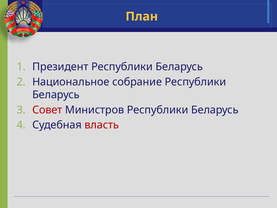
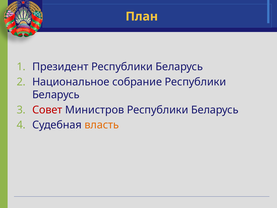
власть colour: red -> orange (102, 125)
